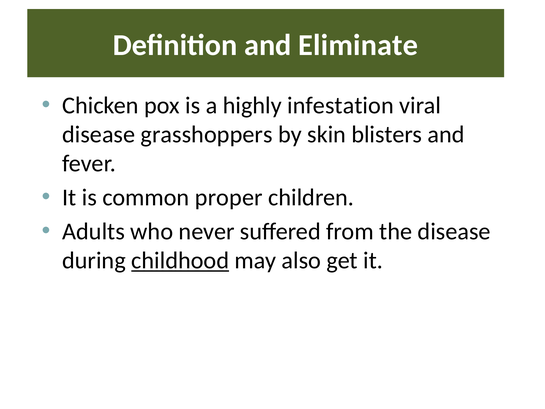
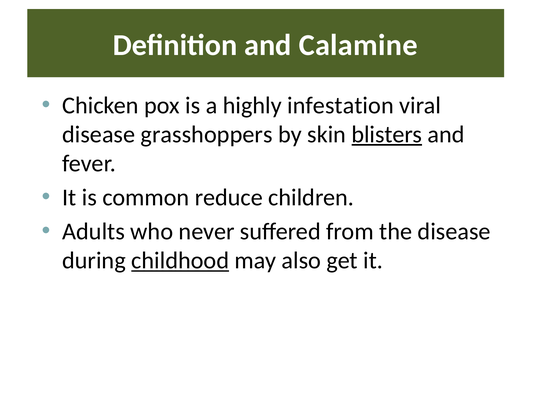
Eliminate: Eliminate -> Calamine (358, 45)
blisters underline: none -> present (387, 134)
proper: proper -> reduce (229, 197)
